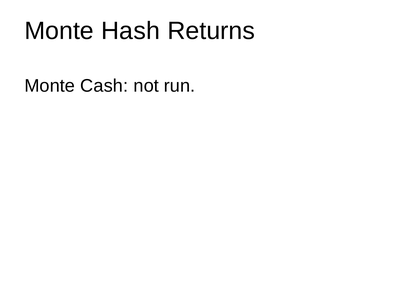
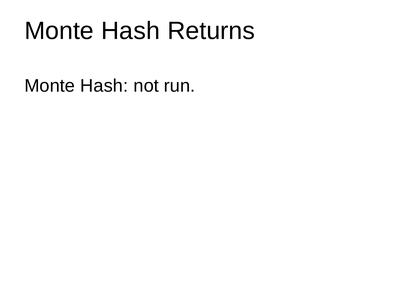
Cash: Cash -> Hash (104, 86)
